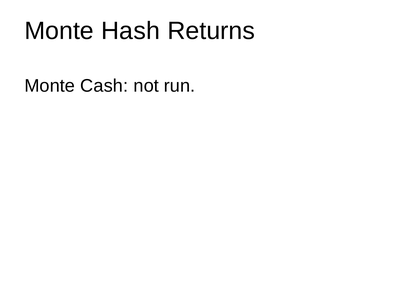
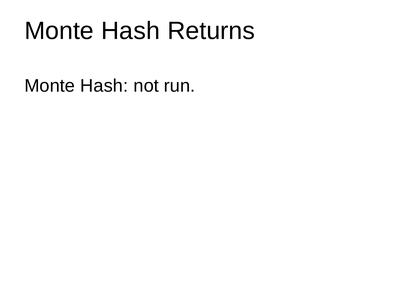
Cash: Cash -> Hash (104, 86)
